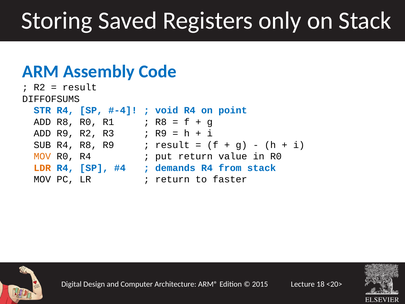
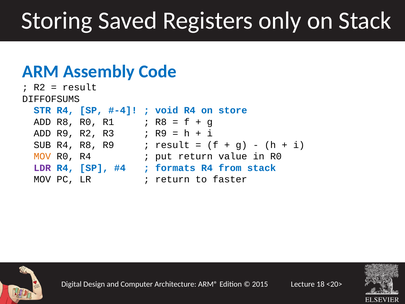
point: point -> store (233, 110)
LDR colour: orange -> purple (42, 168)
demands: demands -> formats (175, 168)
